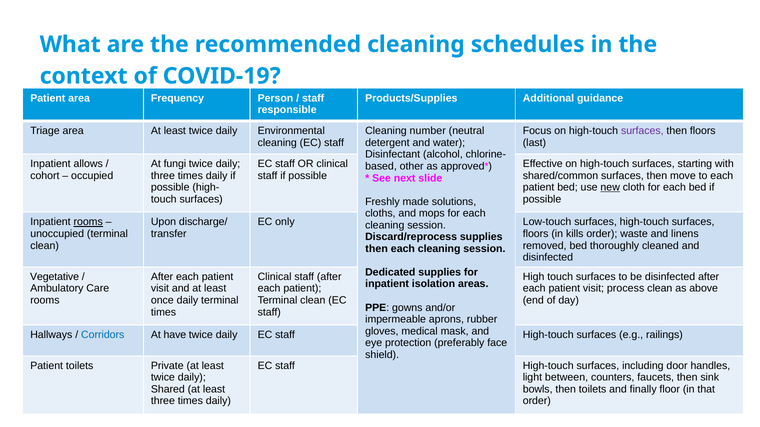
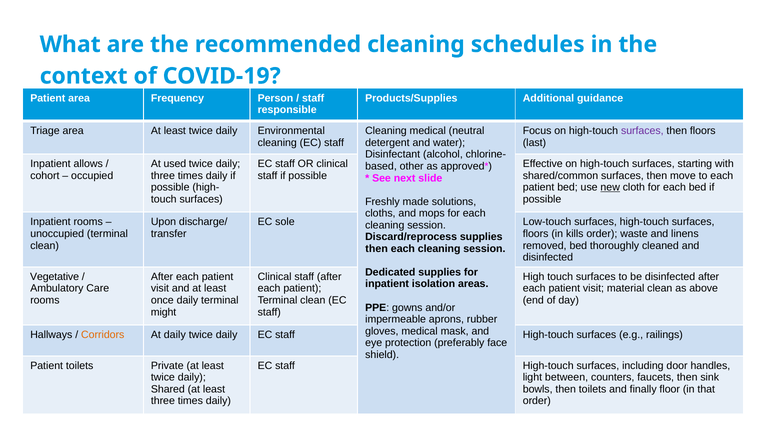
Cleaning number: number -> medical (428, 131)
fungi: fungi -> used (175, 164)
rooms underline: present -> none (88, 222)
only: only -> sole (285, 222)
process: process -> material (626, 289)
times: times -> might (164, 312)
Corridors colour: blue -> orange (103, 335)
At have: have -> daily (175, 335)
